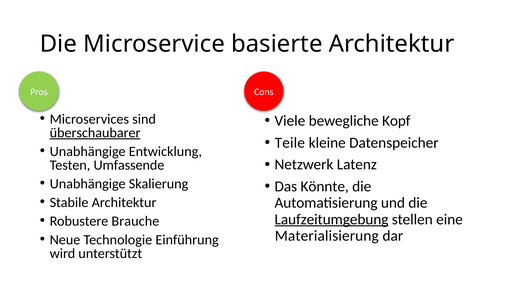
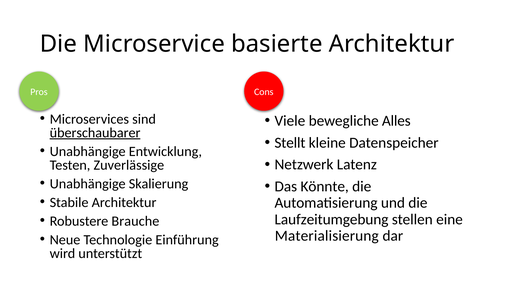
Kopf: Kopf -> Alles (396, 121)
Teile: Teile -> Stellt (290, 143)
Umfassende: Umfassende -> Zuverlässige (129, 165)
Laufzeitumgebung underline: present -> none (332, 219)
